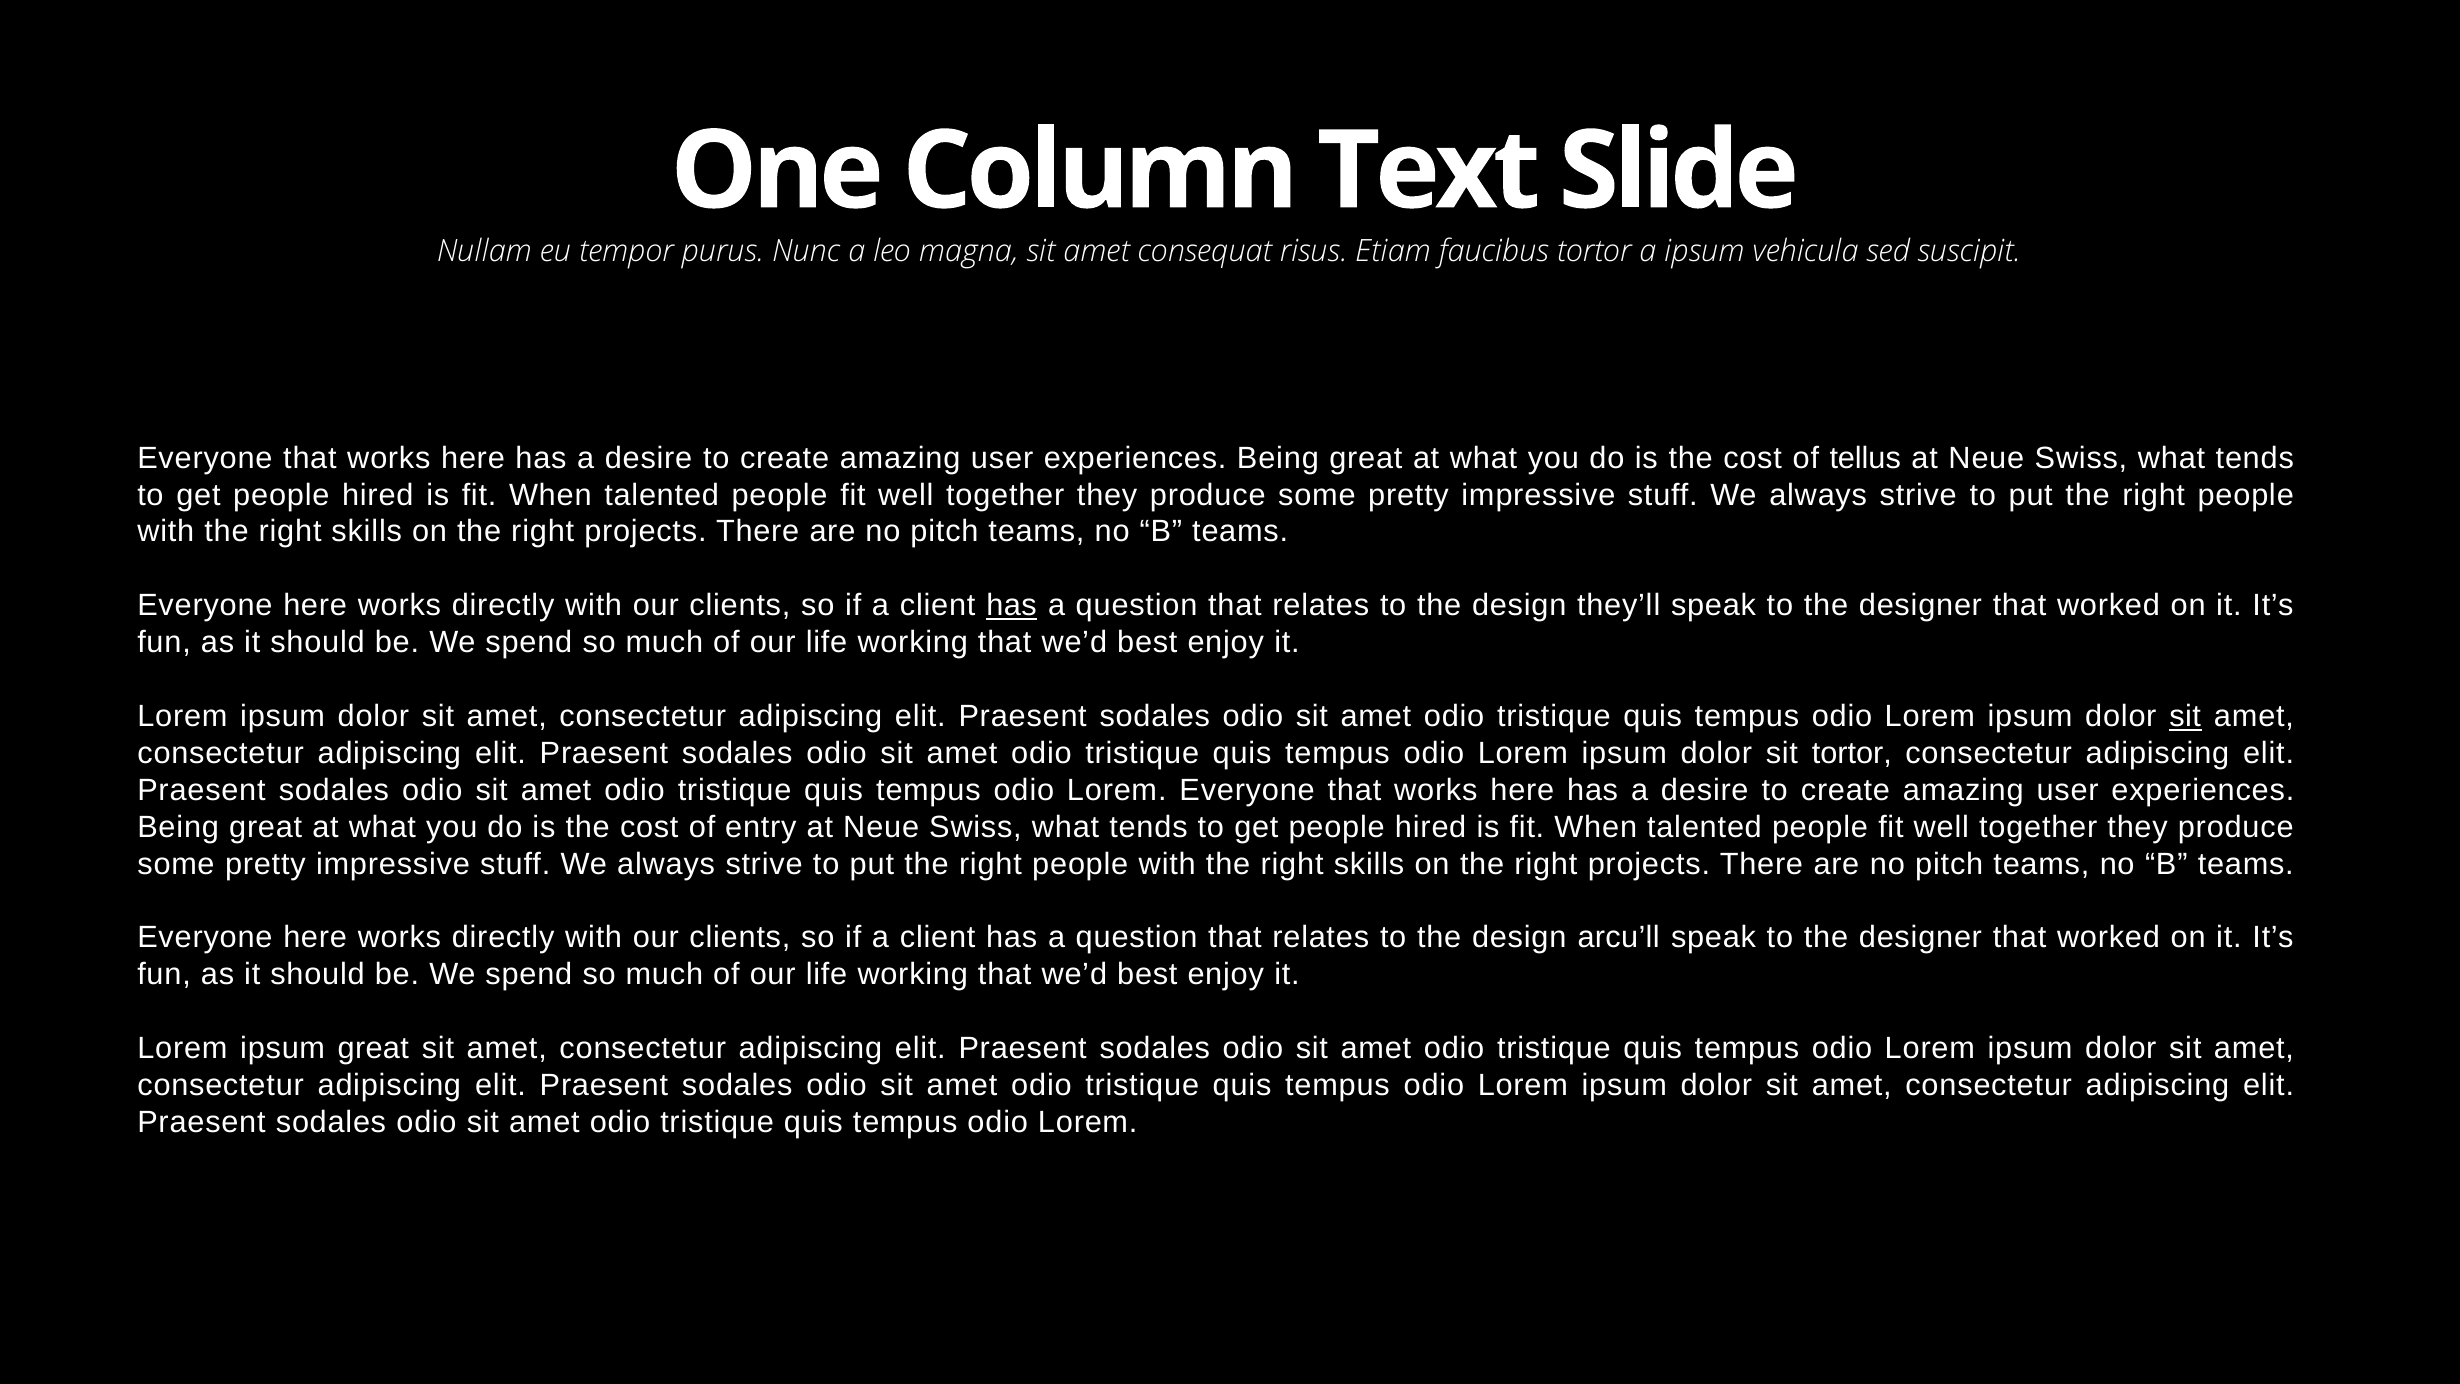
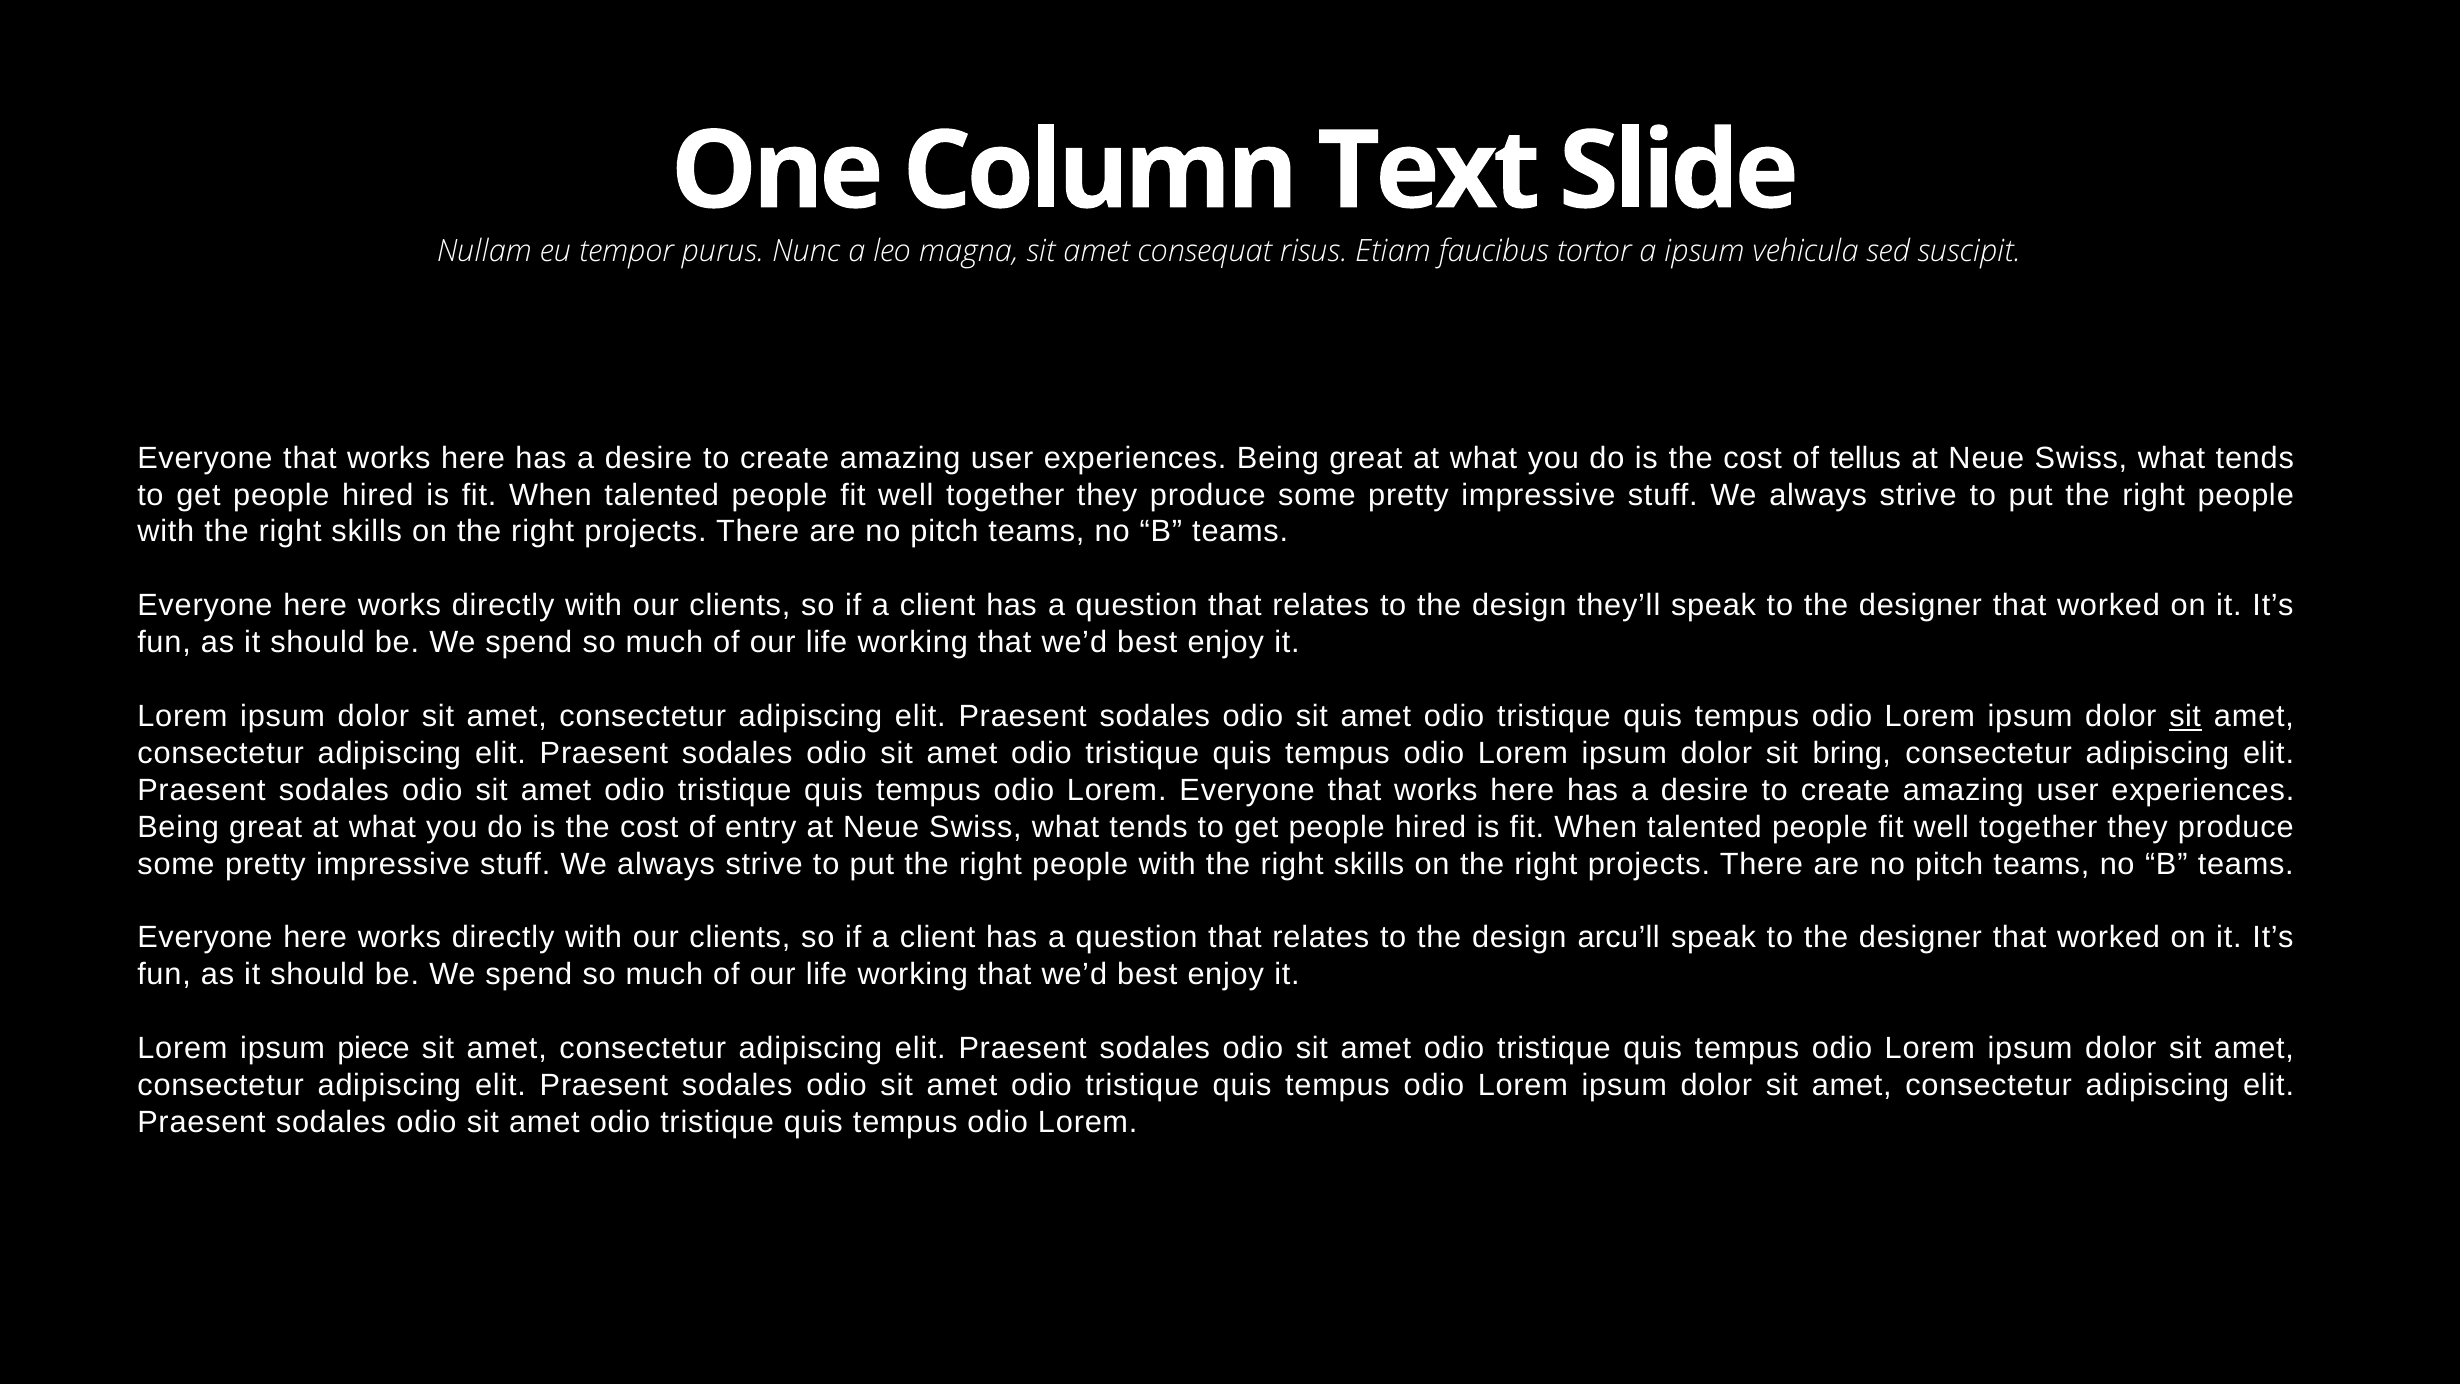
has underline: present -> none (1012, 606)
sit tortor: tortor -> bring (1852, 753)
ipsum great: great -> piece (374, 1048)
